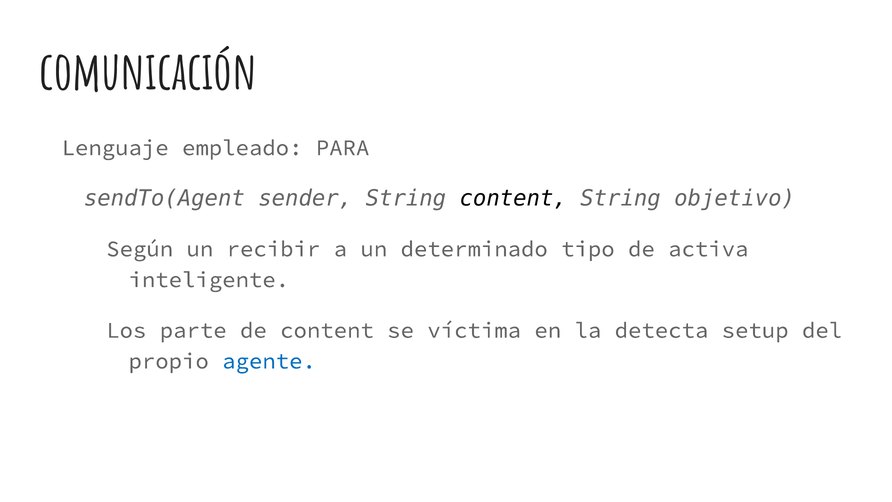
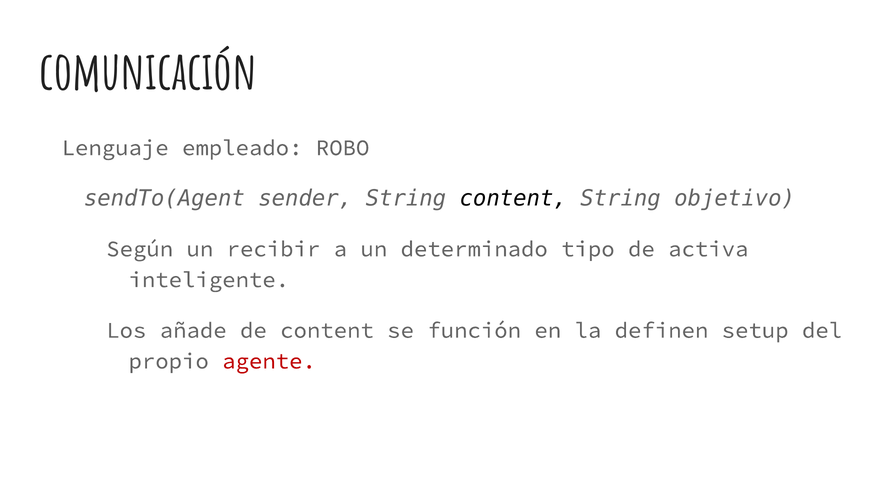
PARA: PARA -> ROBO (343, 148)
parte: parte -> añade (193, 330)
víctima: víctima -> función (474, 330)
detecta: detecta -> definen (662, 330)
agente colour: blue -> red (269, 361)
